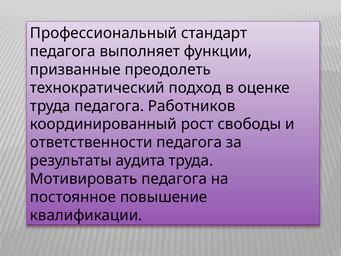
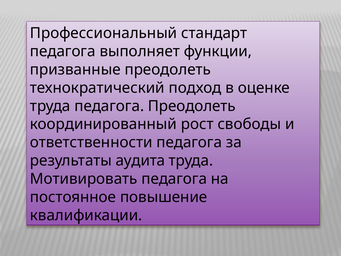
педагога Работников: Работников -> Преодолеть (192, 106)
